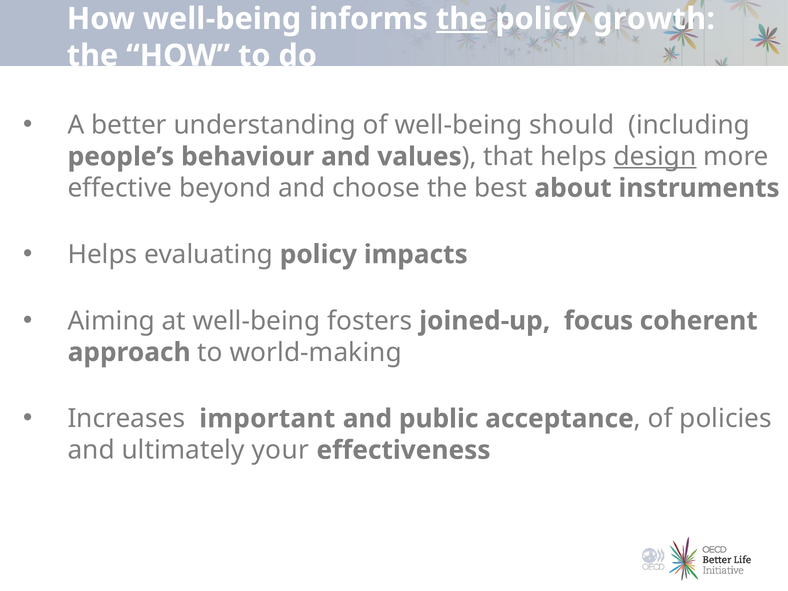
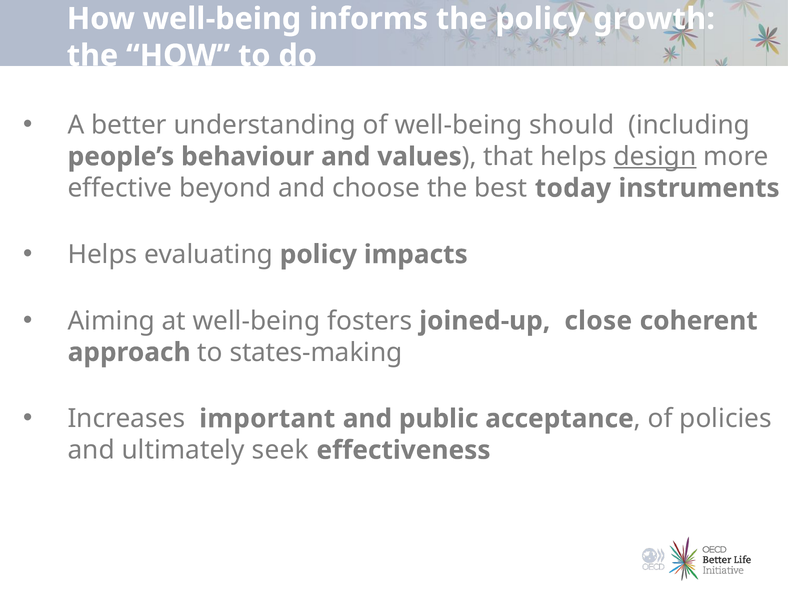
the underline: present -> none (462, 19)
about: about -> today (573, 188)
focus: focus -> close (598, 321)
world-making: world-making -> states-making (316, 352)
your: your -> seek (280, 450)
